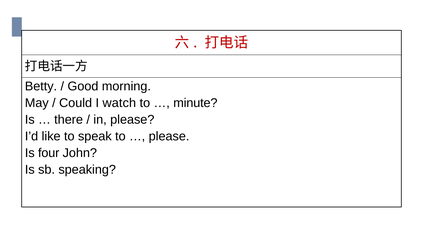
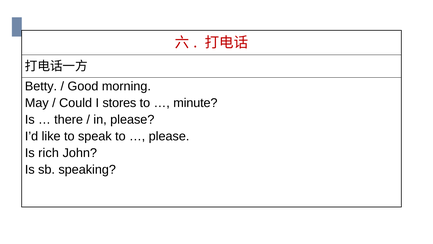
watch: watch -> stores (119, 103)
four: four -> rich (49, 153)
